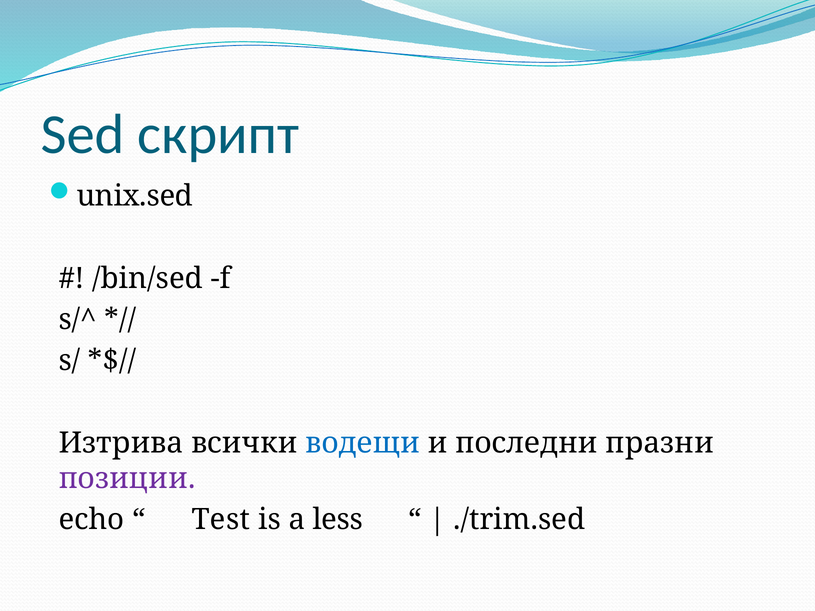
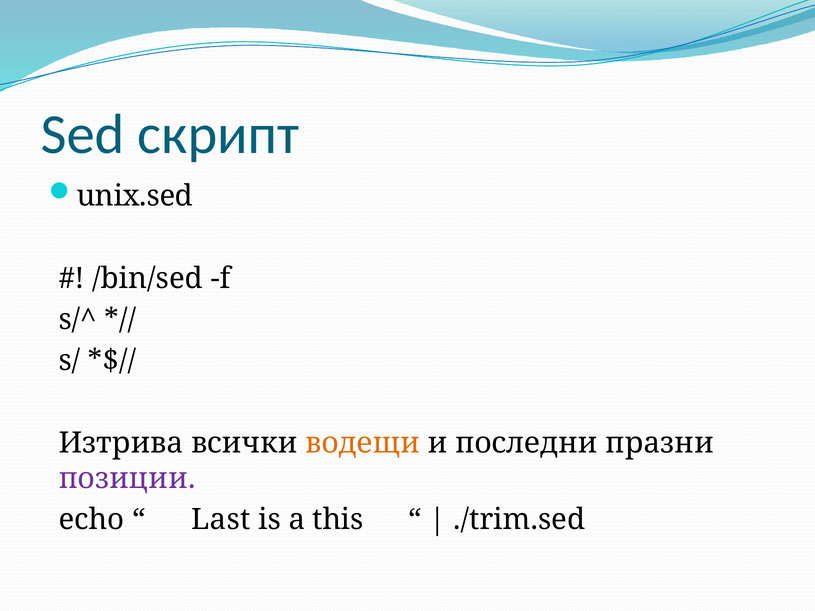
водещи colour: blue -> orange (363, 443)
Test: Test -> Last (221, 520)
less: less -> this (338, 520)
